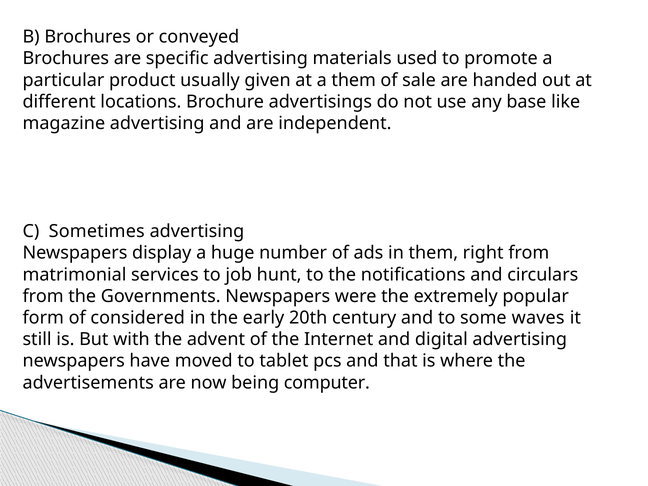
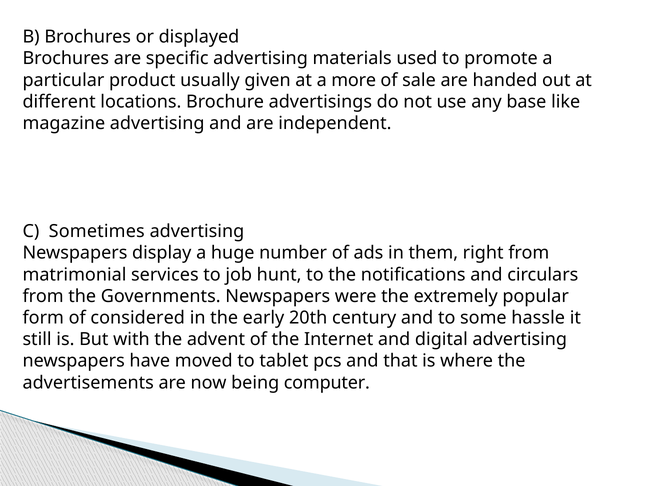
conveyed: conveyed -> displayed (199, 37)
a them: them -> more (354, 80)
waves: waves -> hassle (538, 318)
